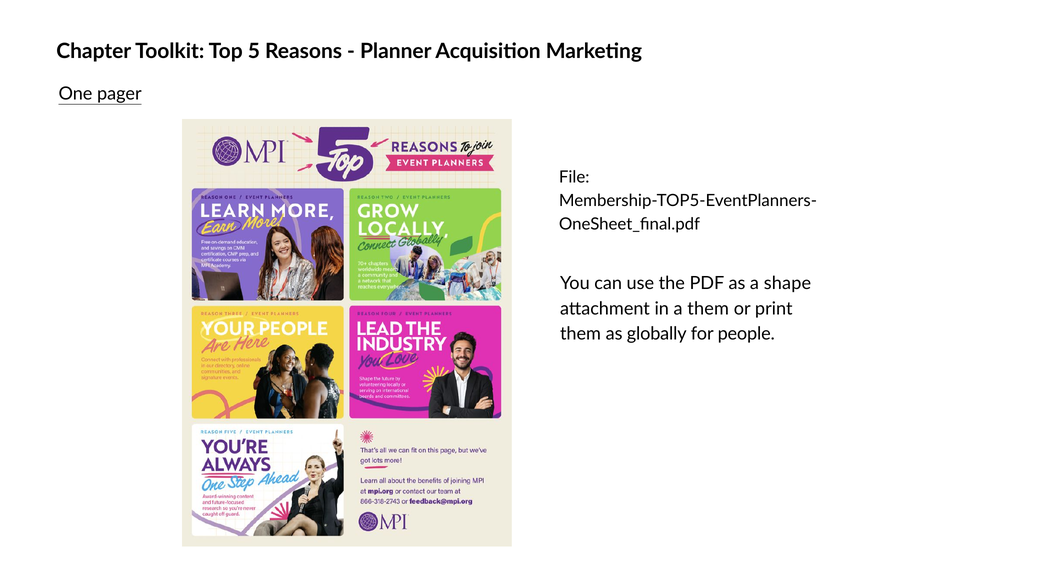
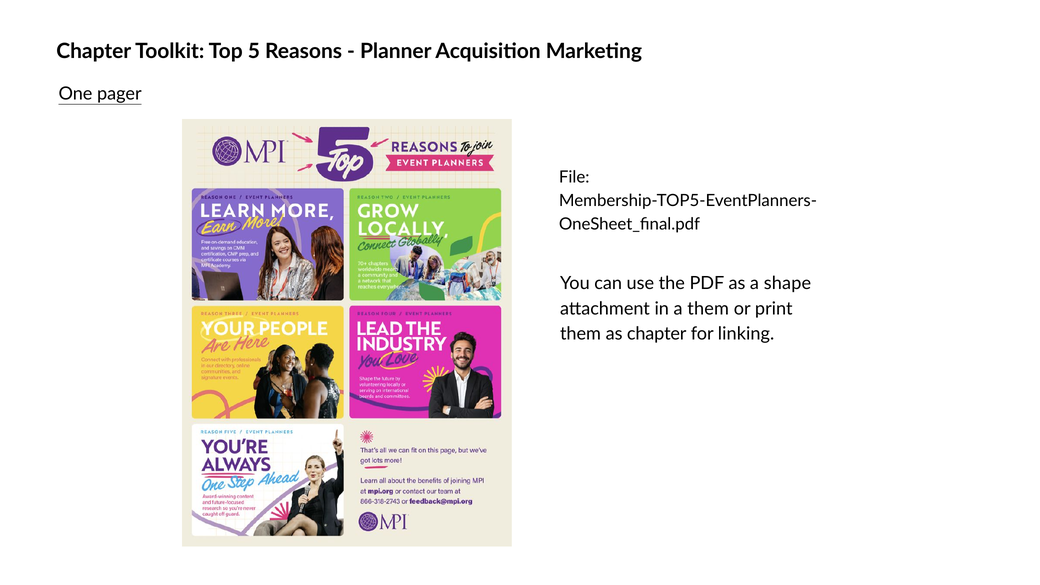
as globally: globally -> chapter (657, 334)
people: people -> linking (746, 334)
